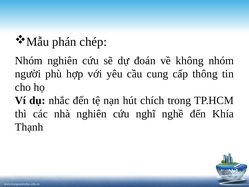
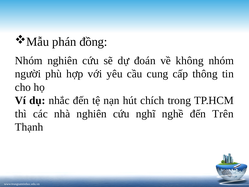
chép: chép -> đồng (93, 42)
Khía: Khía -> Trên (223, 114)
